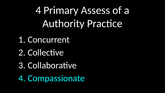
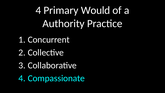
Assess: Assess -> Would (96, 10)
